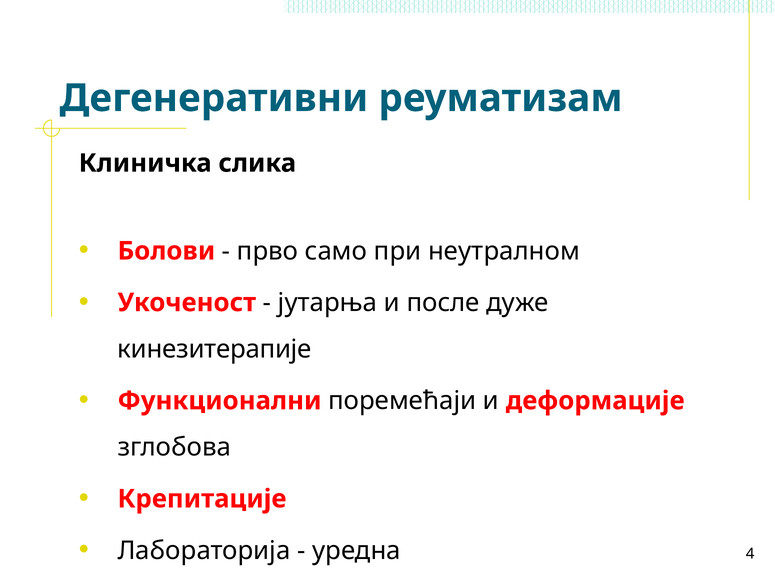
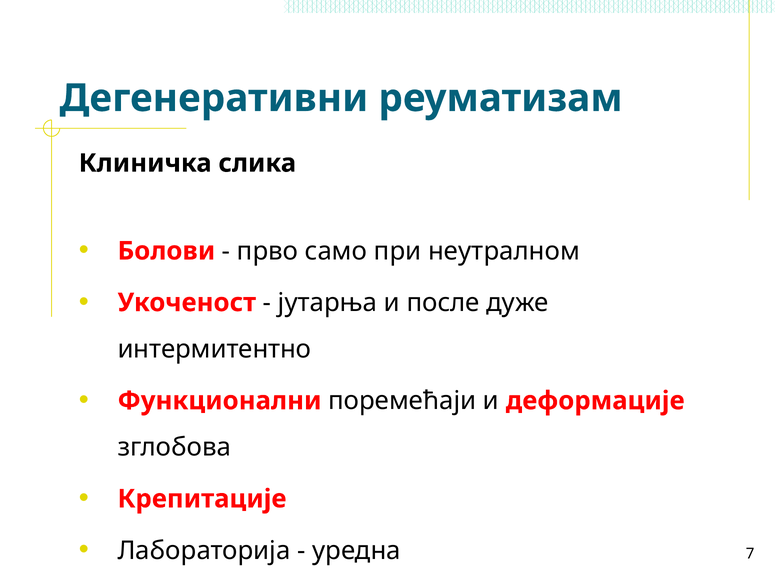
кинезитерапије: кинезитерапије -> интермитентно (214, 349)
4: 4 -> 7 (750, 554)
